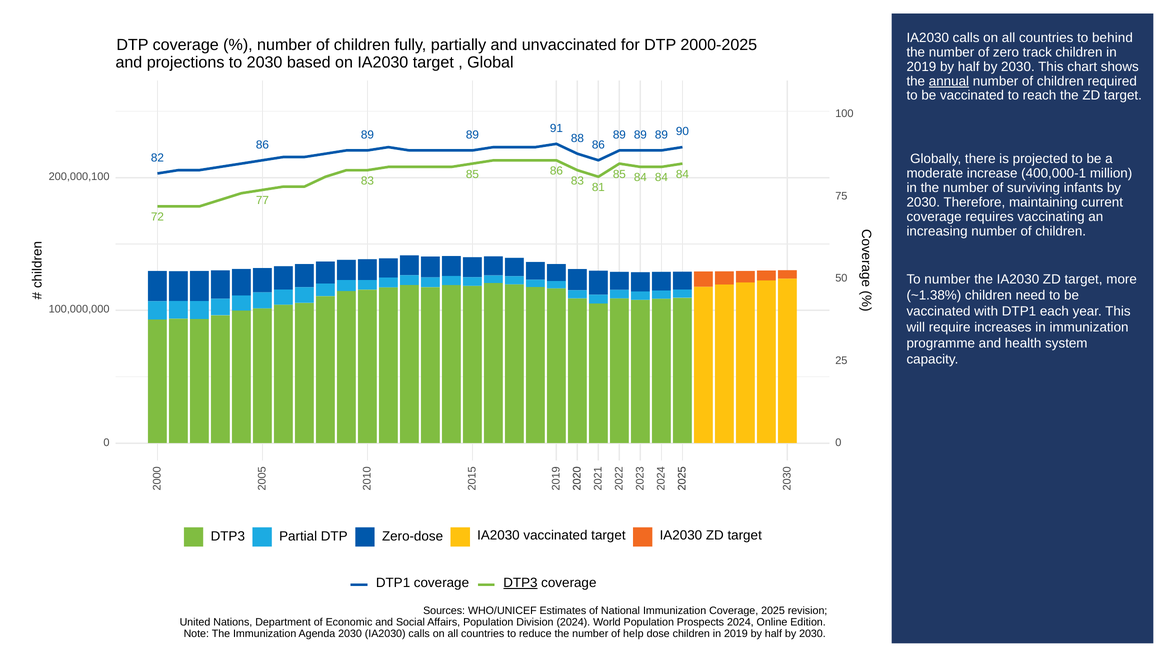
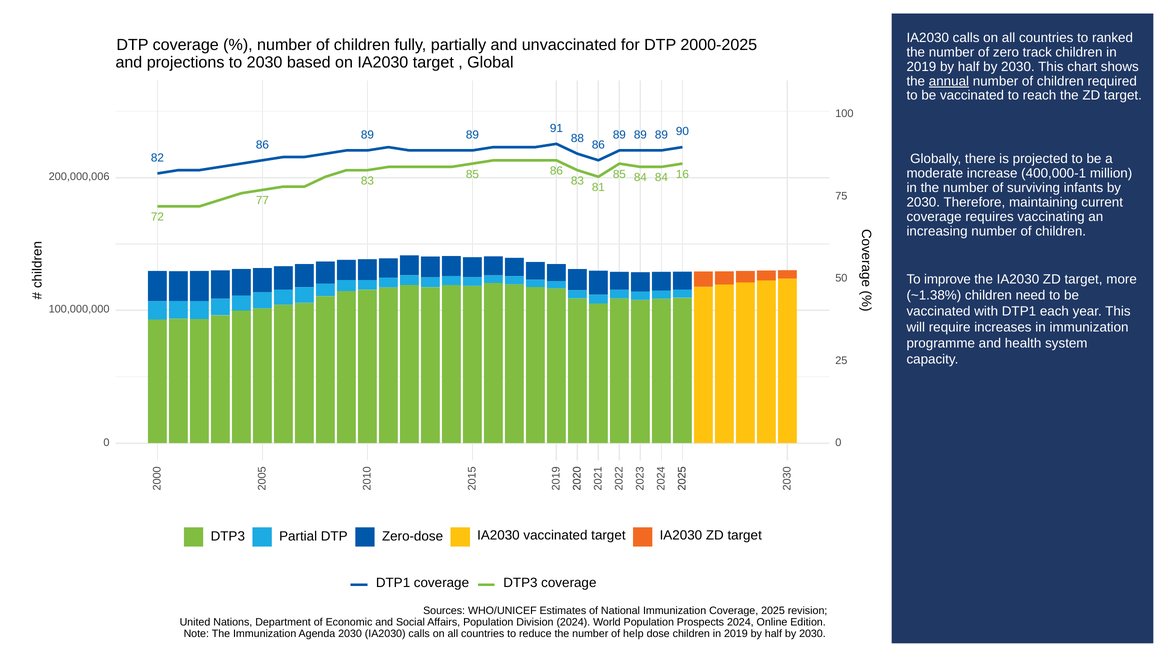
behind: behind -> ranked (1113, 38)
84 84 84: 84 -> 16 (682, 174)
200,000,100: 200,000,100 -> 200,000,006 (79, 177)
To number: number -> improve (948, 279)
DTP3 underline: present -> none (520, 583)
